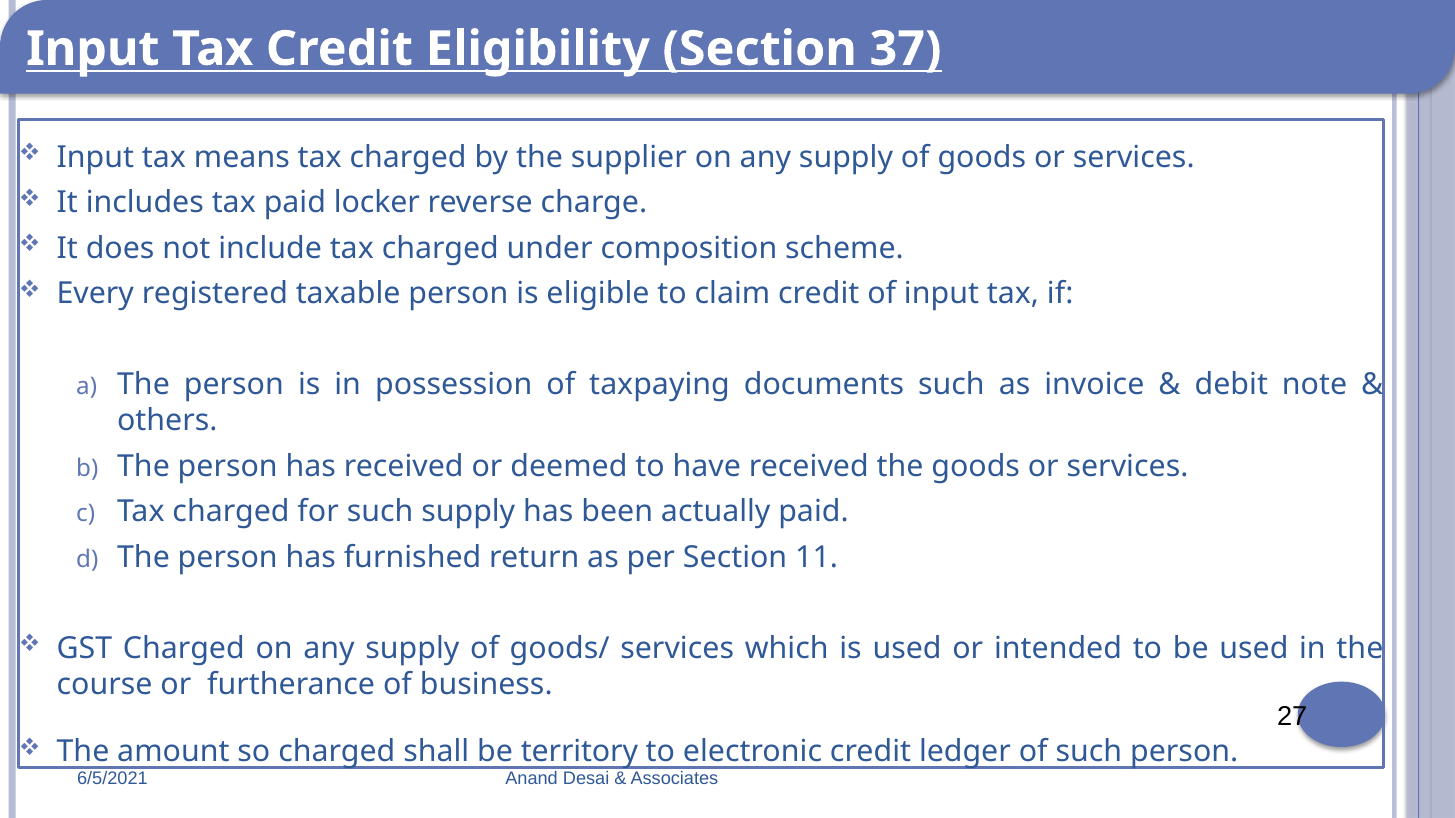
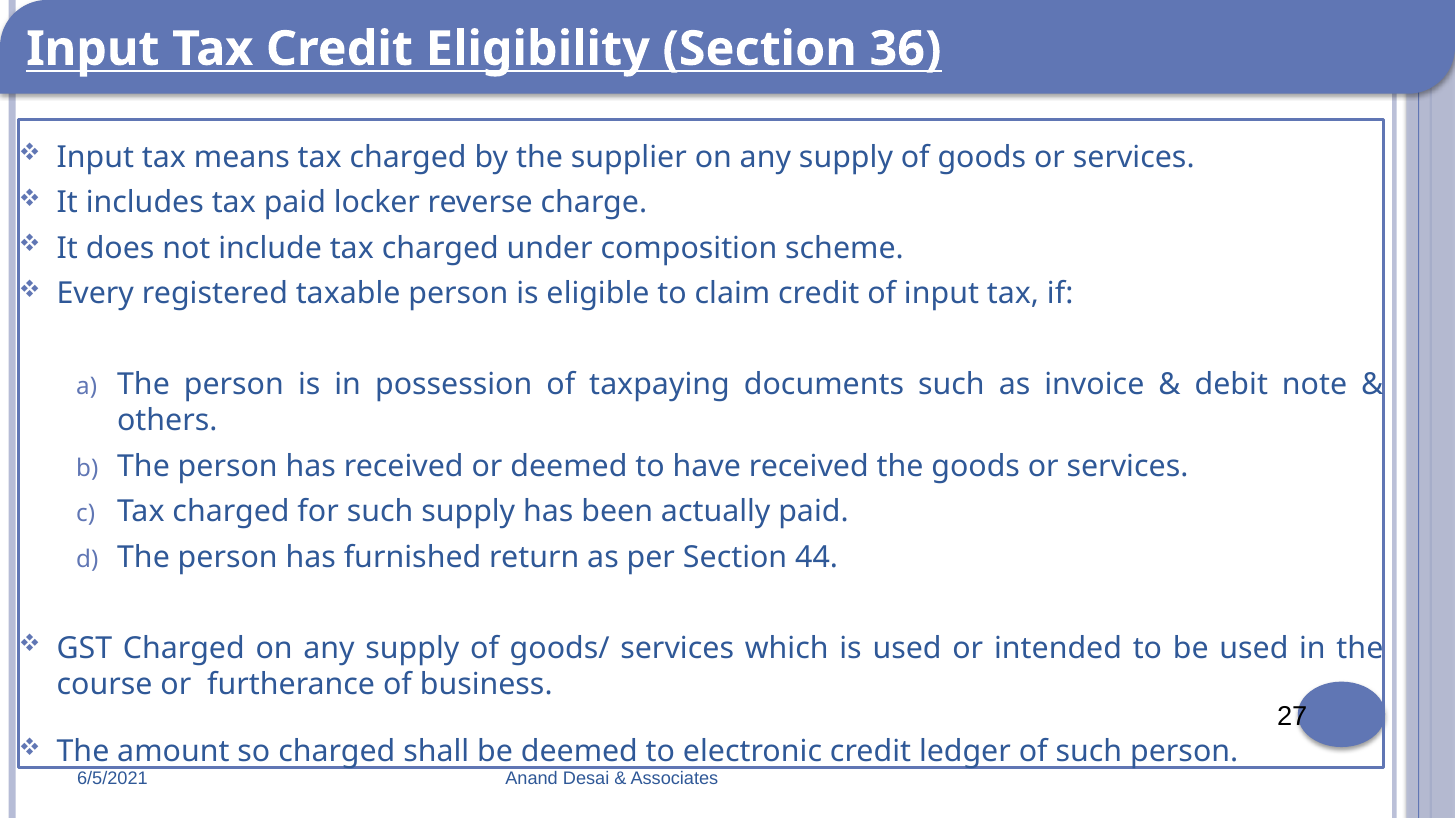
37: 37 -> 36 (906, 49)
11: 11 -> 44 (817, 558)
be territory: territory -> deemed (579, 752)
